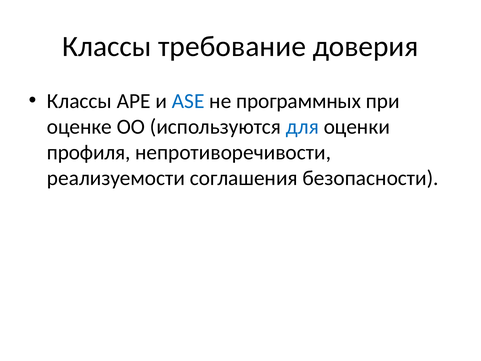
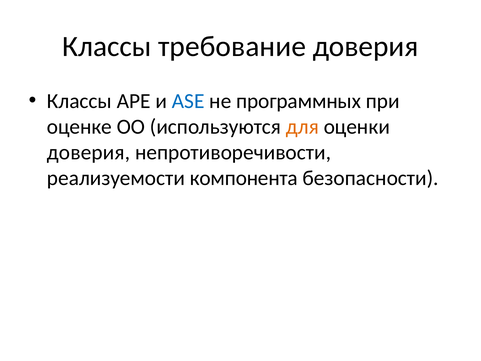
для colour: blue -> orange (302, 127)
профиля: профиля -> доверия (88, 152)
соглашения: соглашения -> компонента (244, 178)
